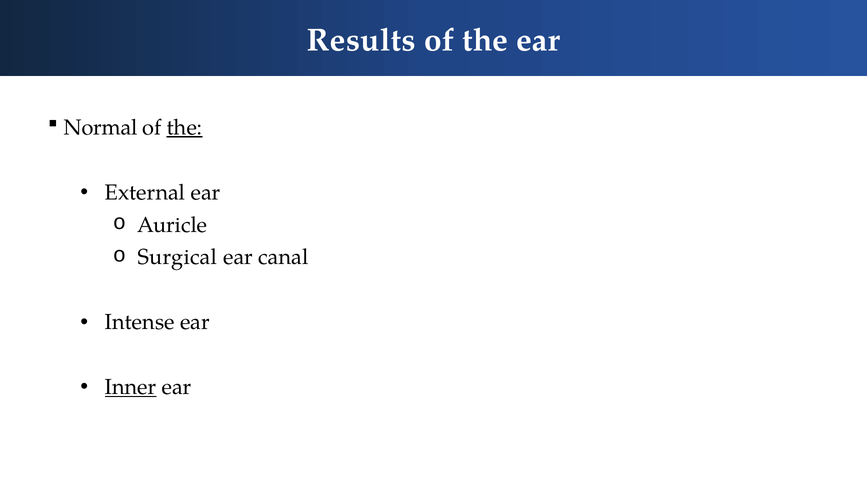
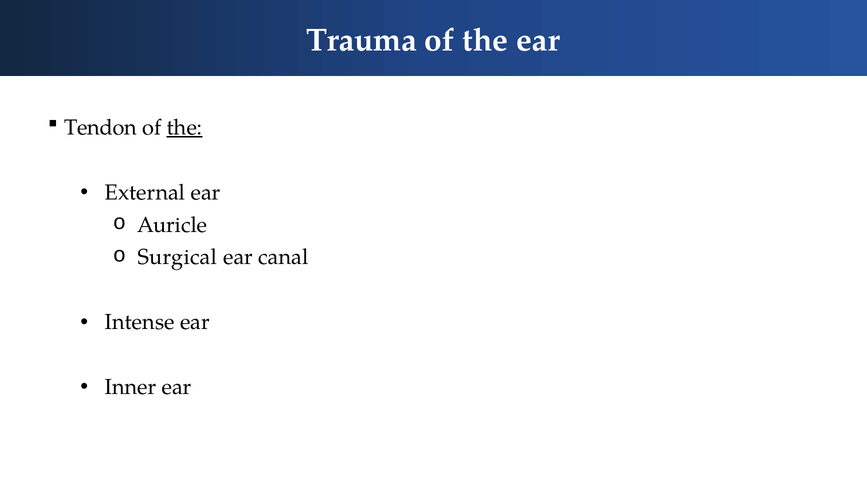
Results: Results -> Trauma (362, 40)
Normal: Normal -> Tendon (101, 127)
Inner underline: present -> none (131, 387)
